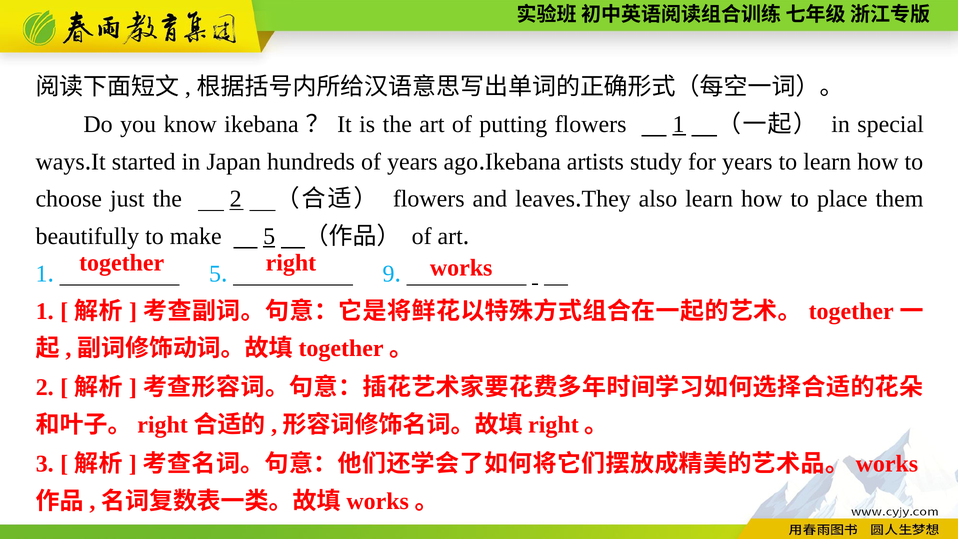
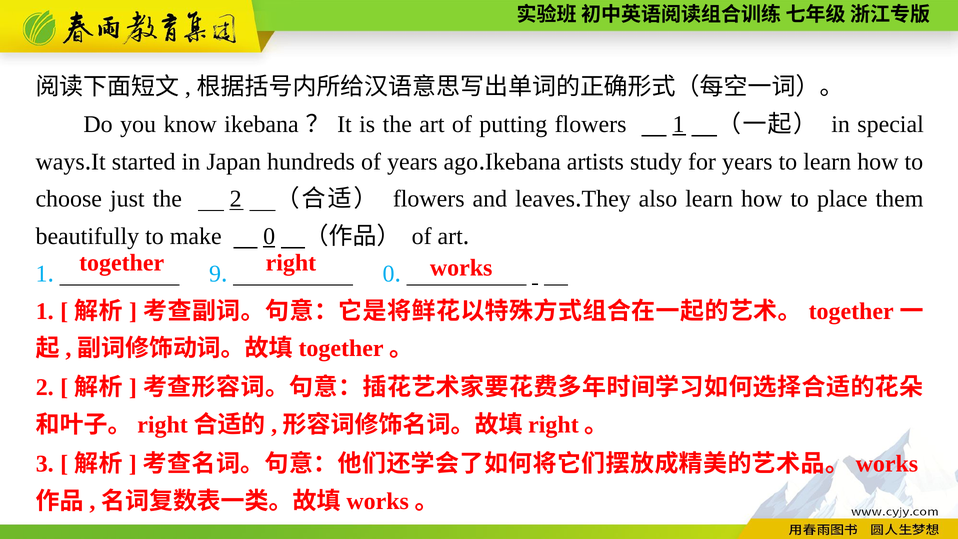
make 5: 5 -> 0 (269, 236)
5: 5 -> 9 (215, 274)
9: 9 -> 0 (389, 274)
